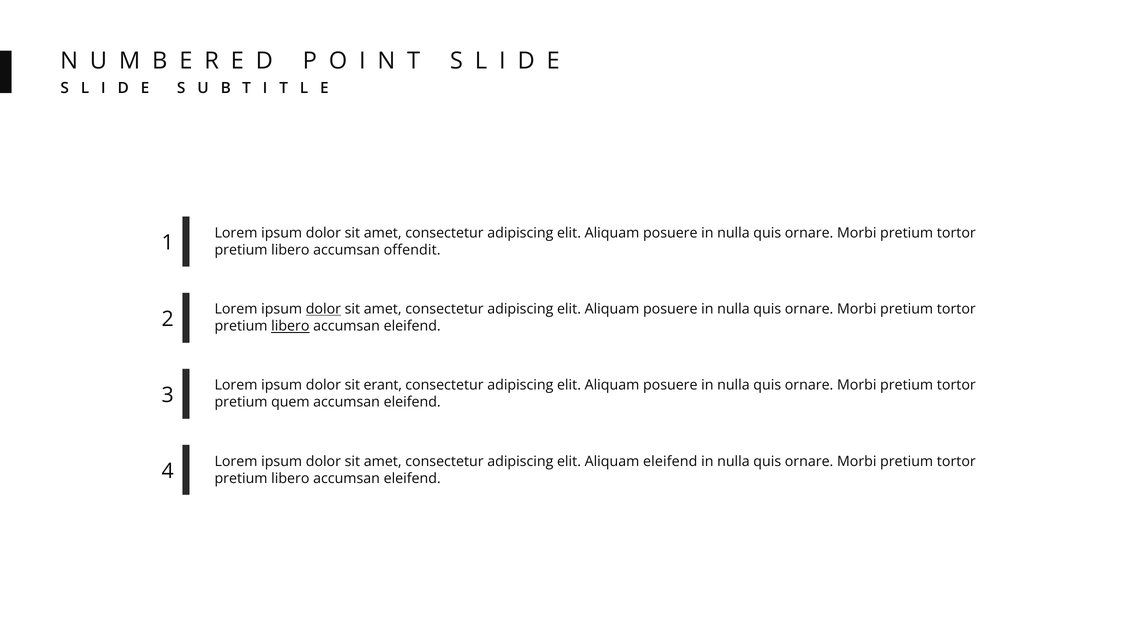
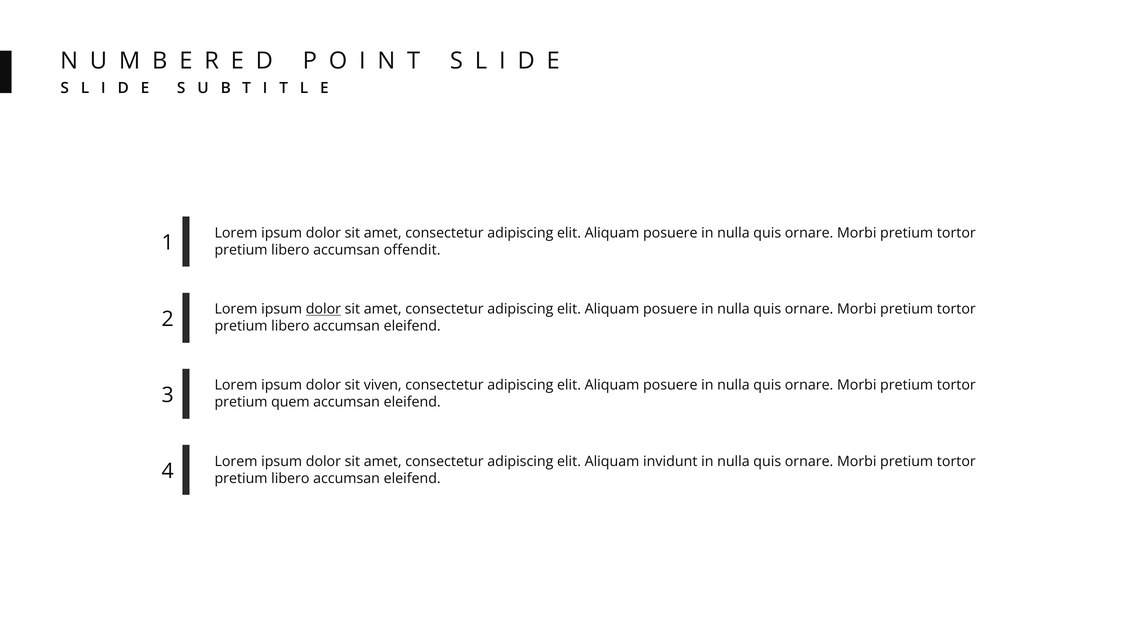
libero underline: present -> none (290, 326)
erant: erant -> viven (383, 385)
Aliquam eleifend: eleifend -> invidunt (670, 461)
